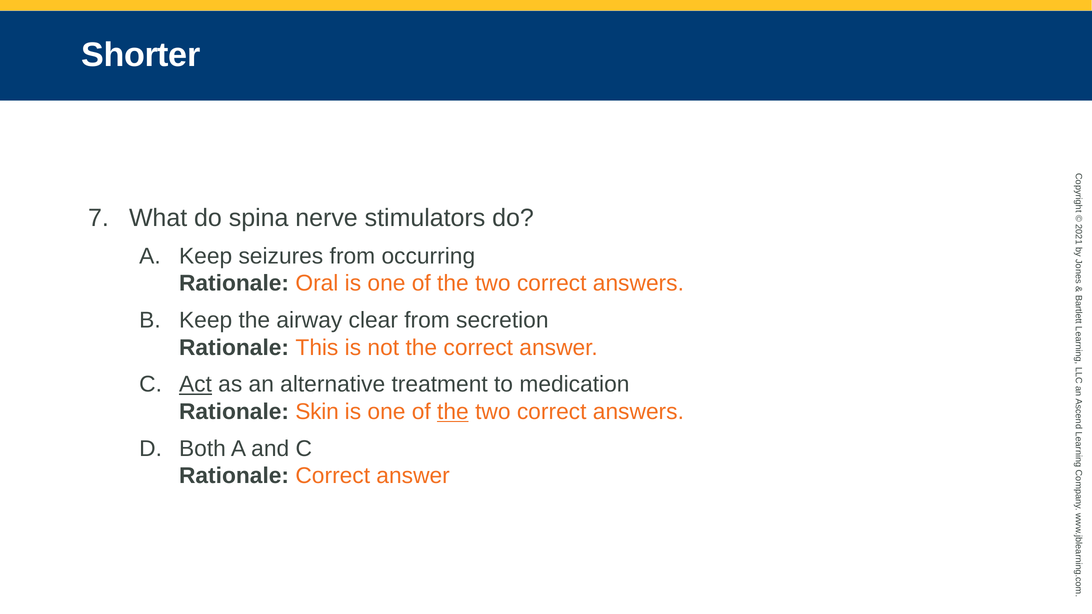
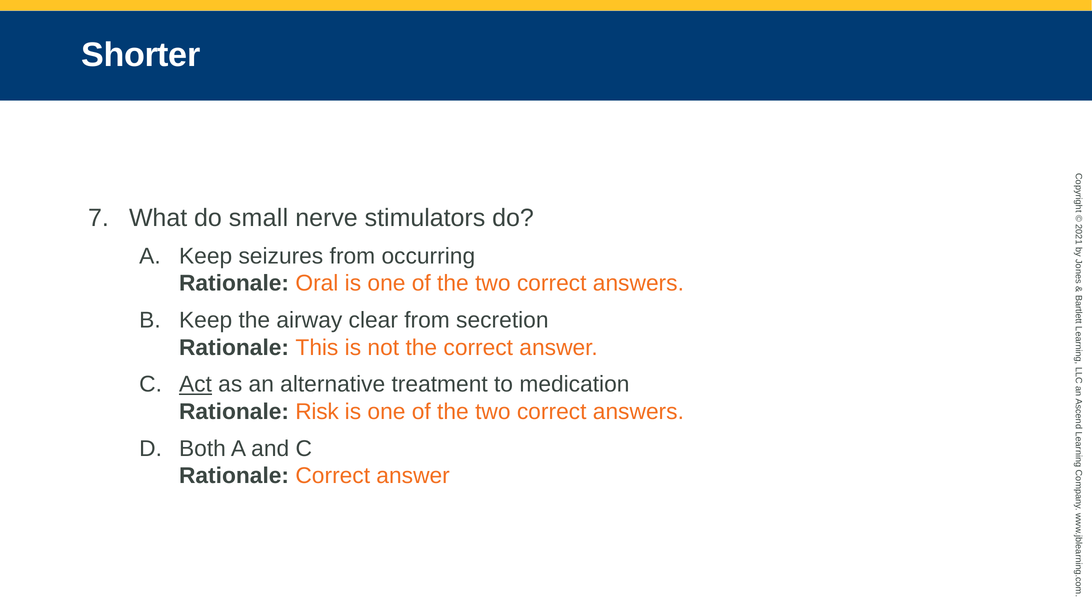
spina: spina -> small (259, 218)
Skin: Skin -> Risk (317, 412)
the underline: present -> none (453, 412)
